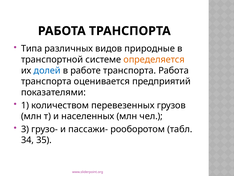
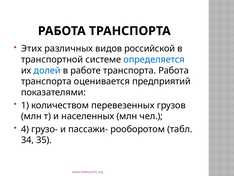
Типа: Типа -> Этих (32, 48)
природные: природные -> российской (150, 48)
определяется colour: orange -> blue (154, 59)
3: 3 -> 4 (25, 129)
